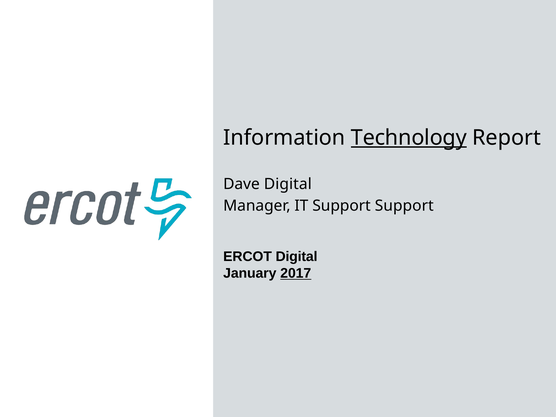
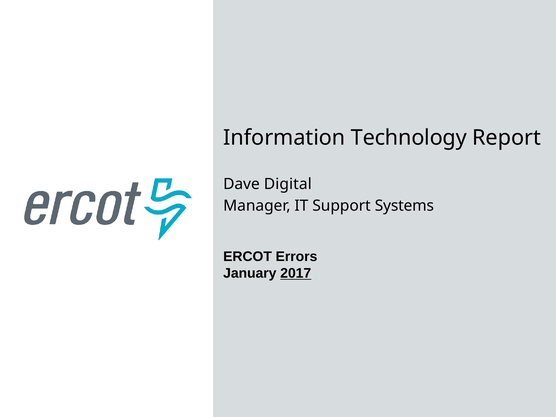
Technology underline: present -> none (409, 138)
Support Support: Support -> Systems (404, 206)
ERCOT Digital: Digital -> Errors (296, 257)
